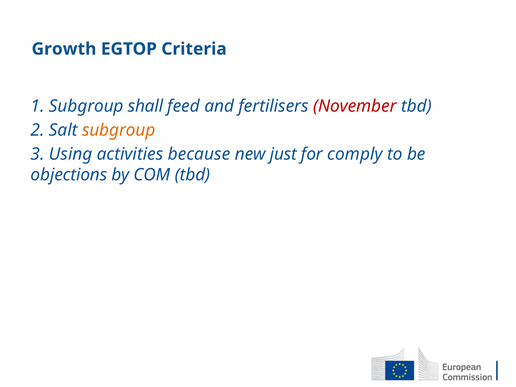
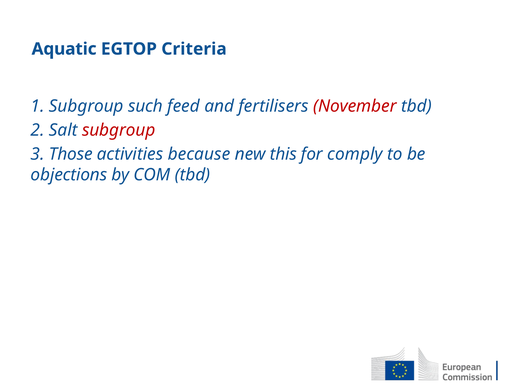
Growth: Growth -> Aquatic (64, 49)
shall: shall -> such (145, 106)
subgroup colour: orange -> red (119, 130)
Using: Using -> Those (71, 154)
just: just -> this (283, 154)
